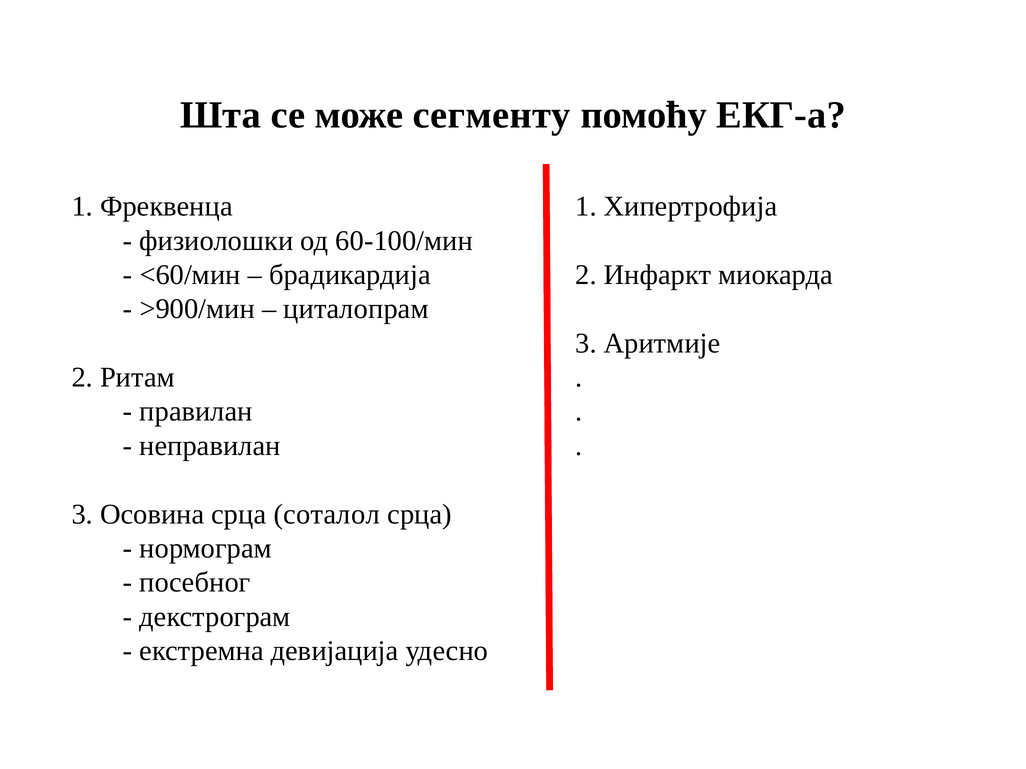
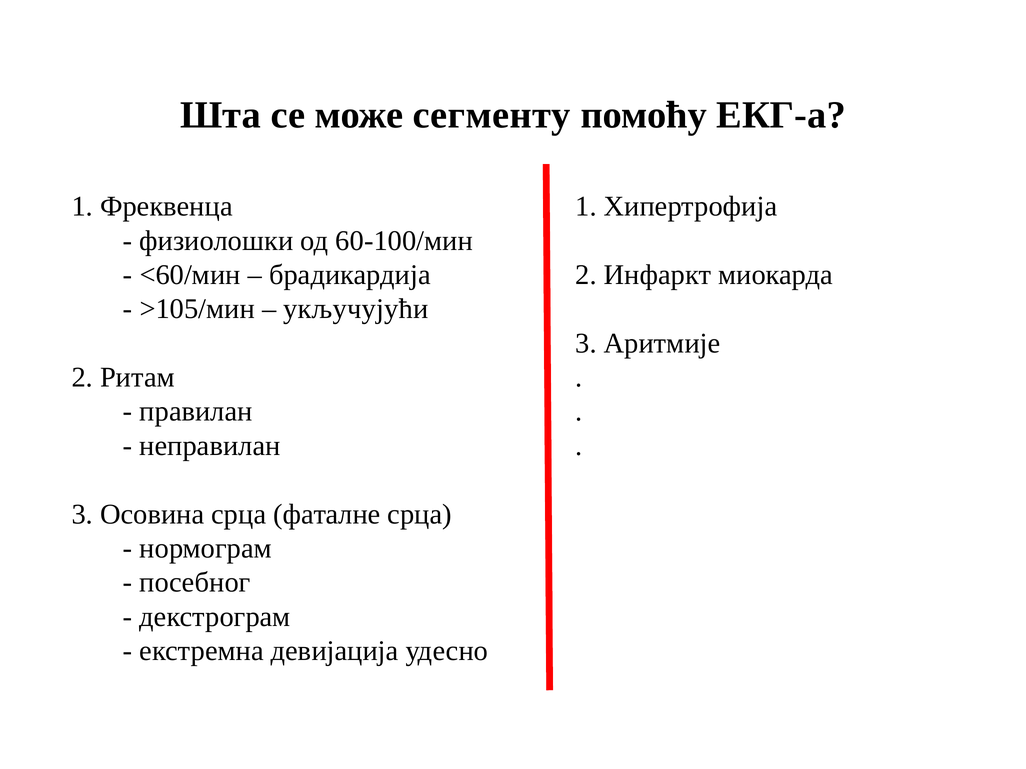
>900/мин: >900/мин -> >105/мин (197, 309)
циталопрам: циталопрам -> укључујући (356, 309)
соталол: соталол -> фаталне (327, 514)
